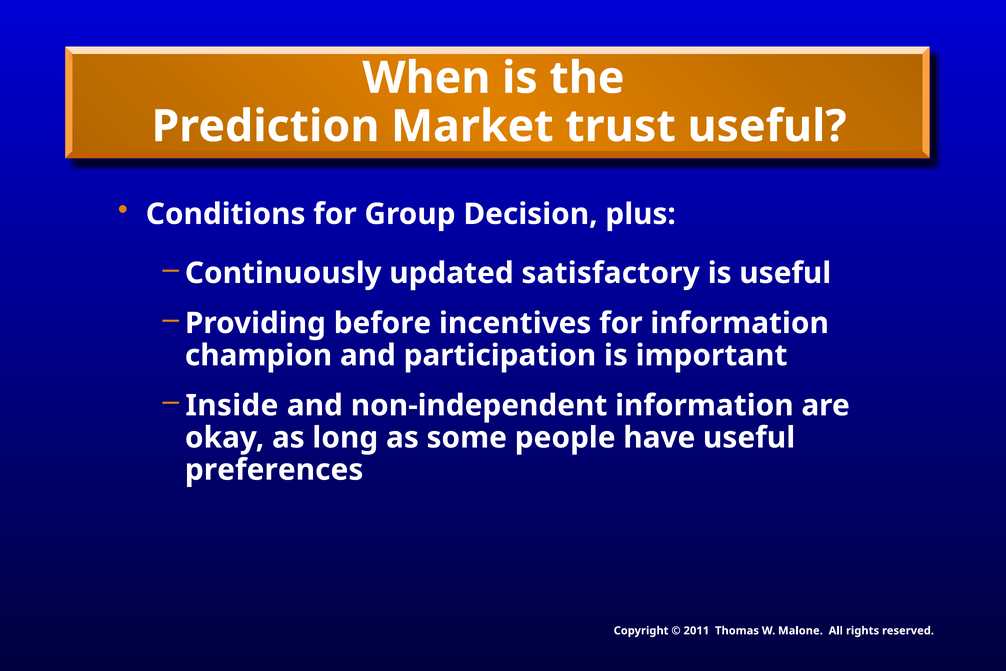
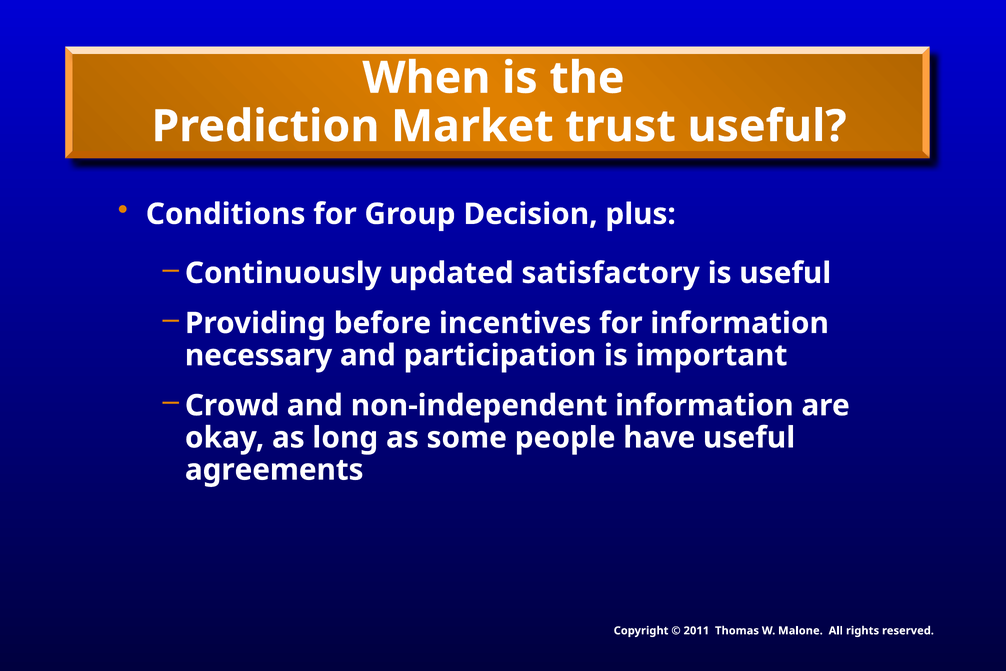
champion: champion -> necessary (259, 355)
Inside: Inside -> Crowd (232, 405)
preferences: preferences -> agreements (274, 470)
